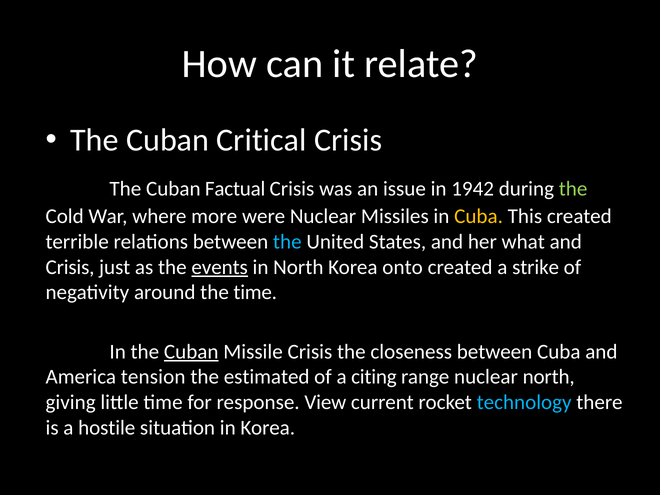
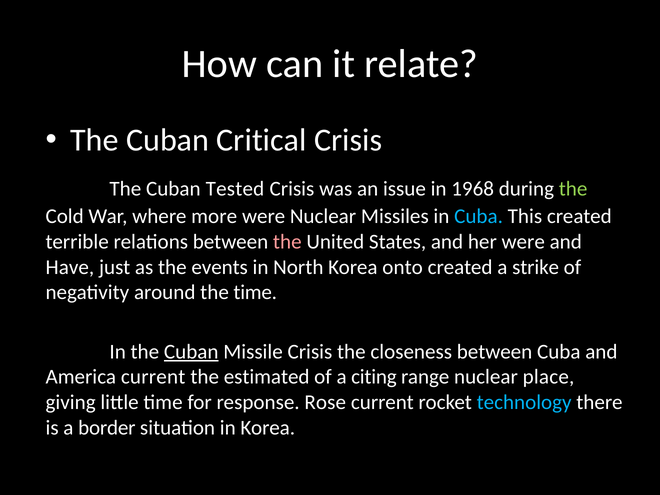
Factual: Factual -> Tested (235, 189)
1942: 1942 -> 1968 (473, 189)
Cuba colour: yellow -> light blue (479, 217)
the colour: light blue -> pink (287, 242)
her what: what -> were (523, 242)
Crisis: Crisis -> Have (70, 267)
events underline: present -> none (220, 267)
America tension: tension -> current (153, 377)
nuclear north: north -> place (548, 377)
View: View -> Rose (325, 402)
hostile: hostile -> border (107, 428)
